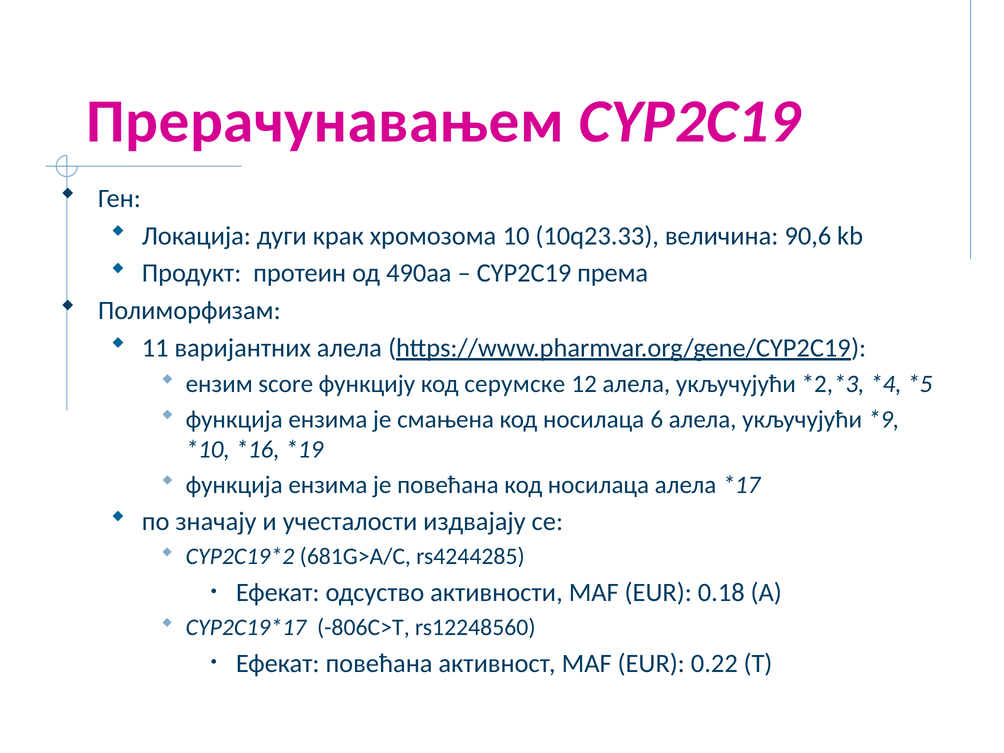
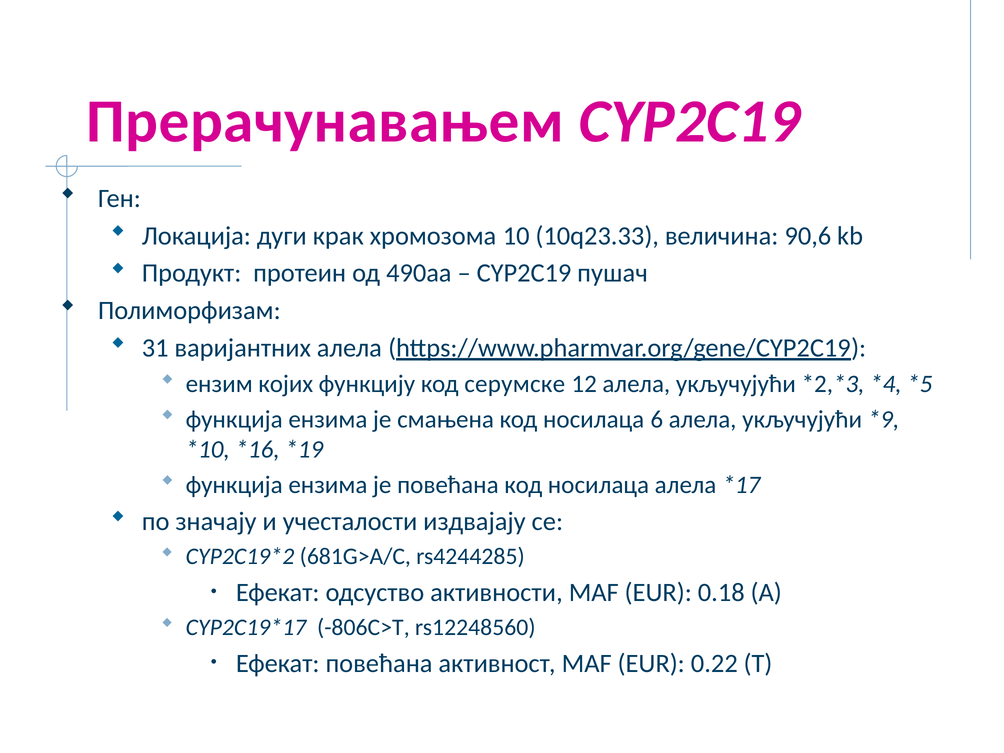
према: према -> пушач (613, 273)
11: 11 -> 31 (155, 348)
score: score -> којих (286, 384)
